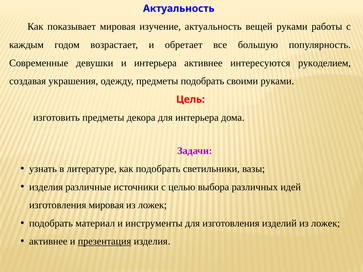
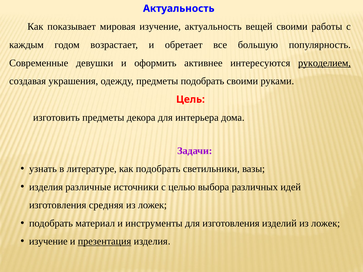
вещей руками: руками -> своими (292, 27)
и интерьера: интерьера -> оформить (155, 63)
рукоделием underline: none -> present (324, 63)
изготовления мировая: мировая -> средняя (106, 205)
активнее: активнее -> изучение (48, 242)
